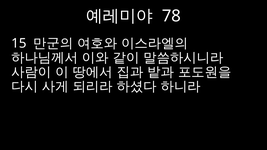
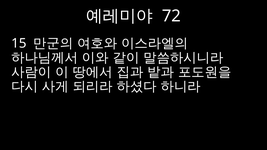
78: 78 -> 72 (171, 16)
